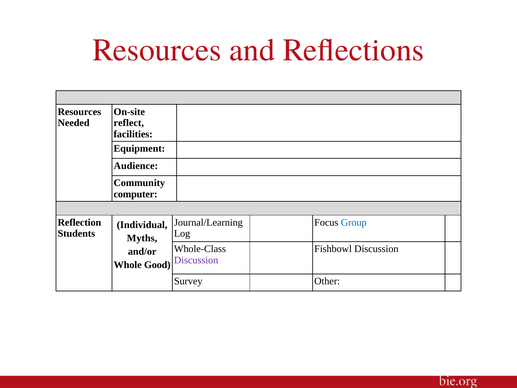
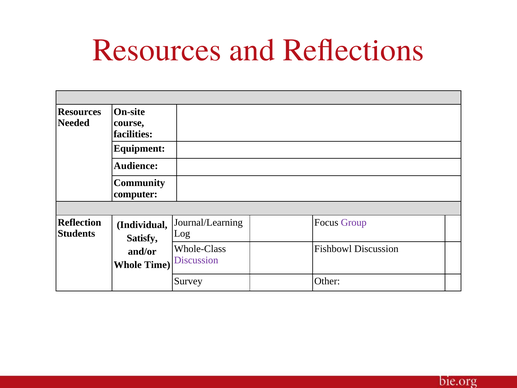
reflect: reflect -> course (129, 123)
Group colour: blue -> purple (354, 222)
Myths: Myths -> Satisfy (142, 238)
Good: Good -> Time (157, 265)
